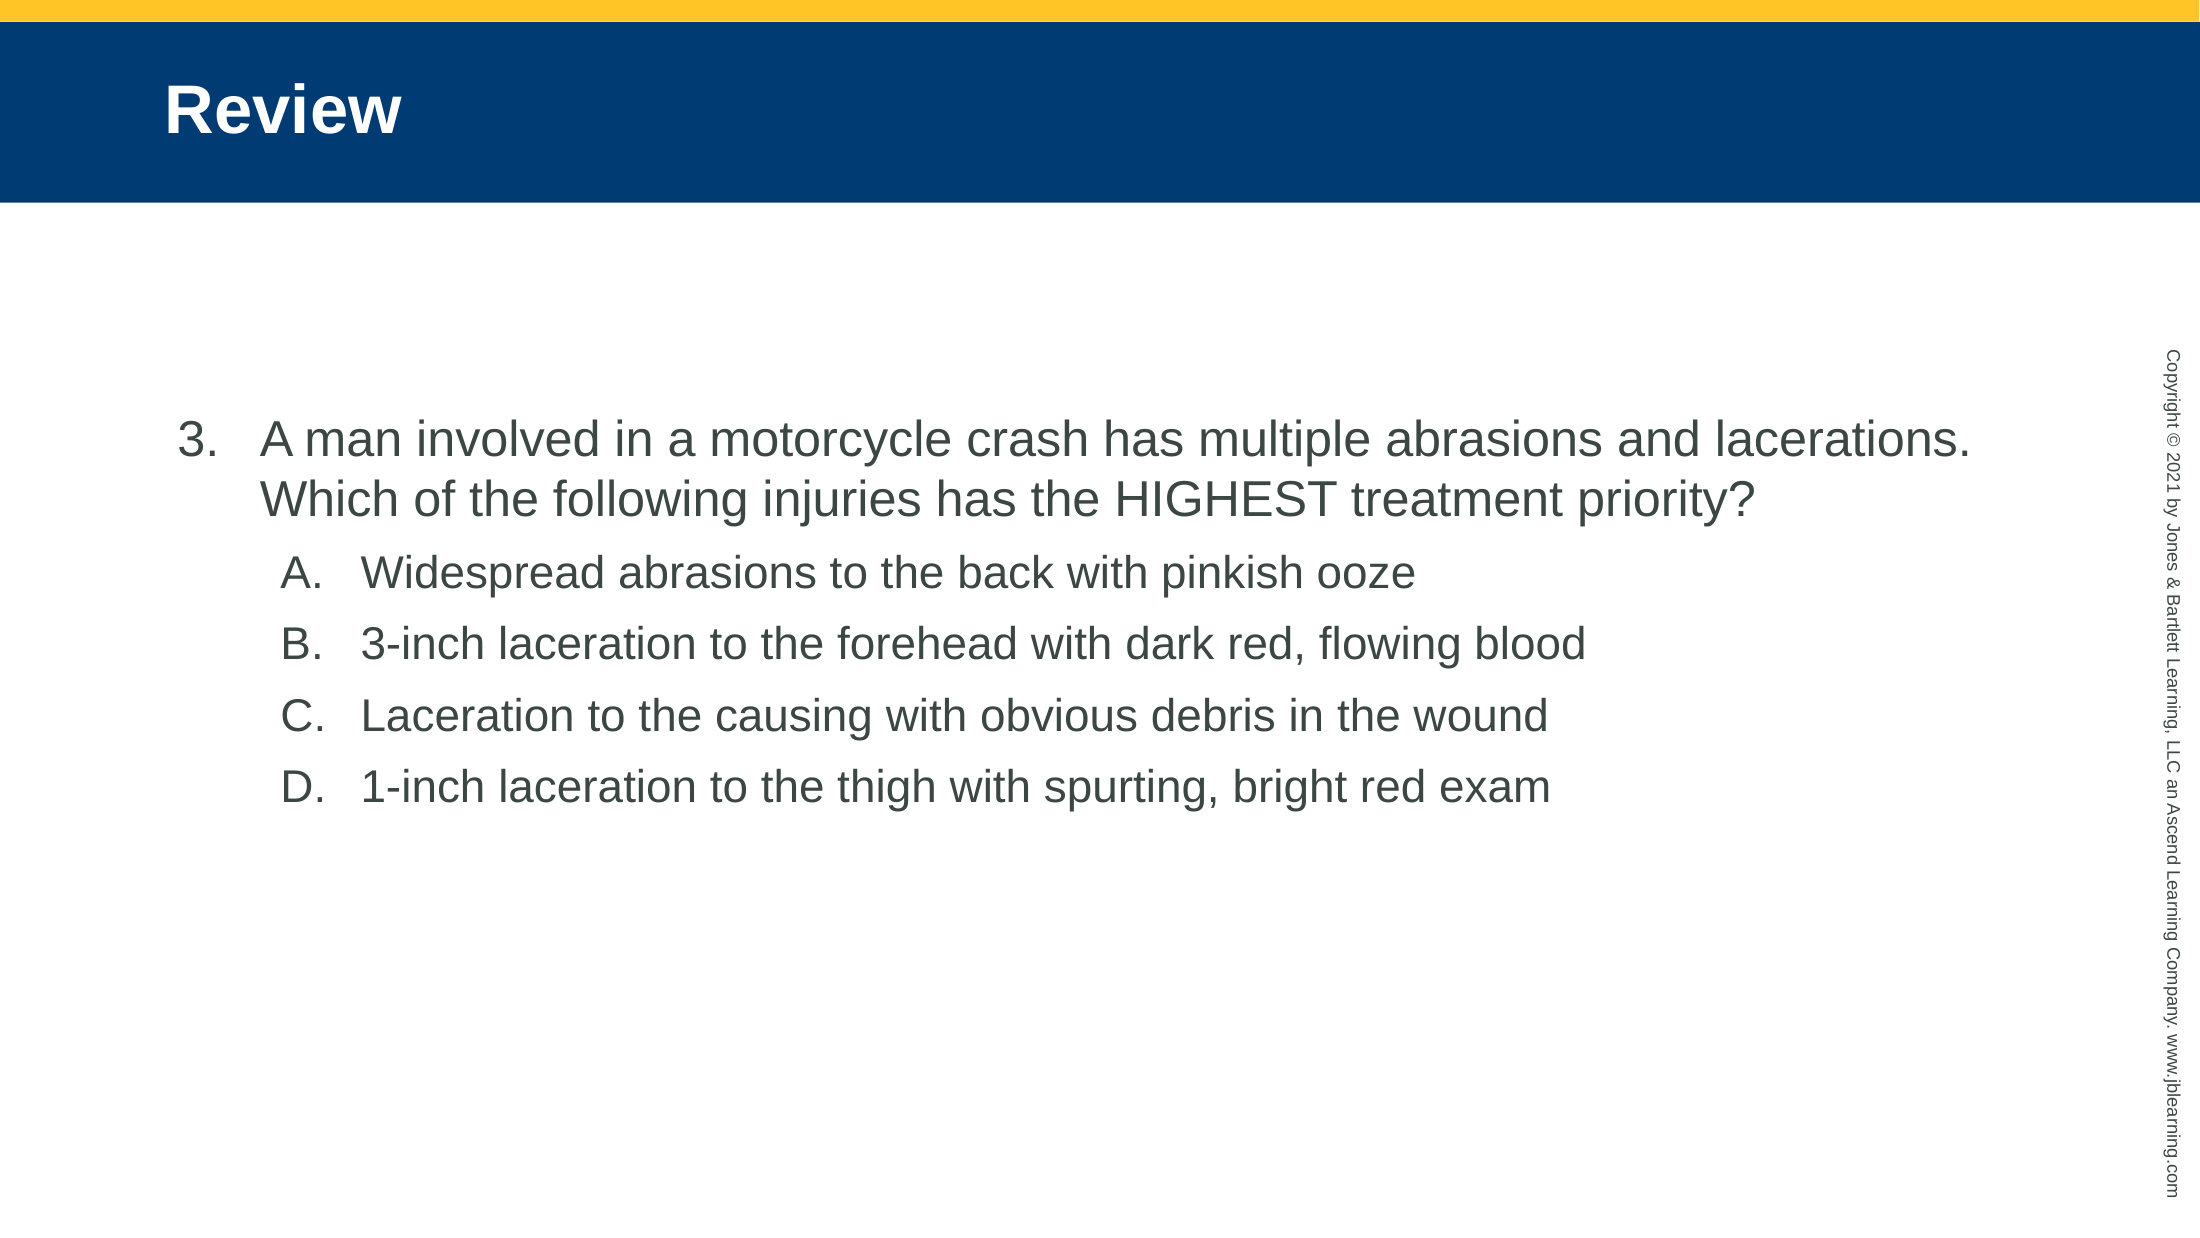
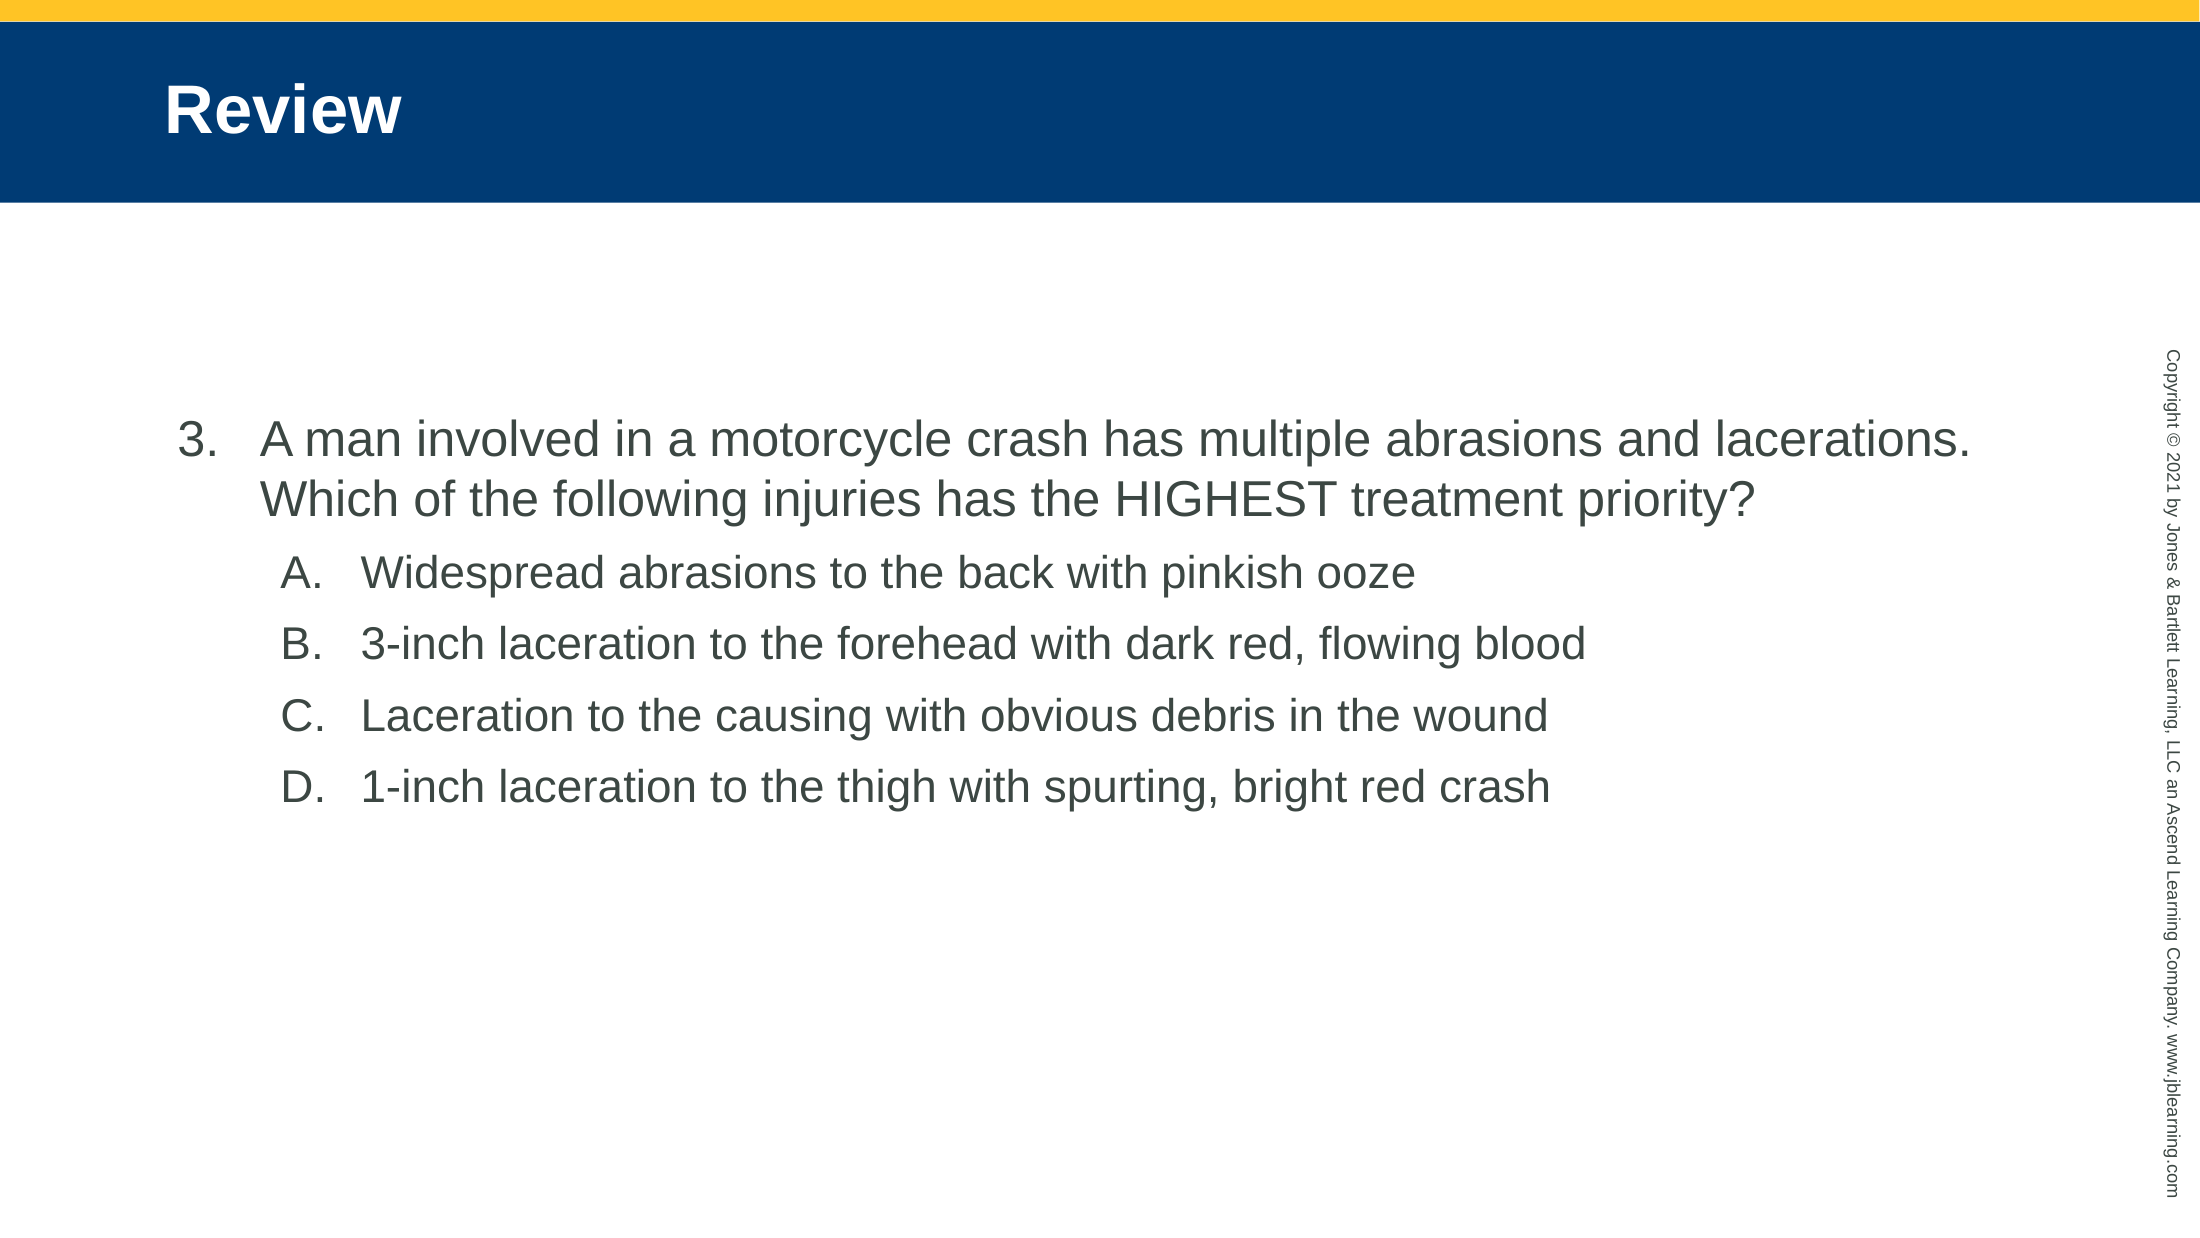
red exam: exam -> crash (1495, 787)
